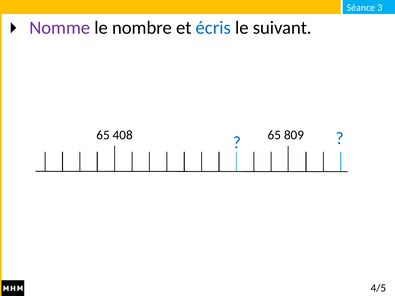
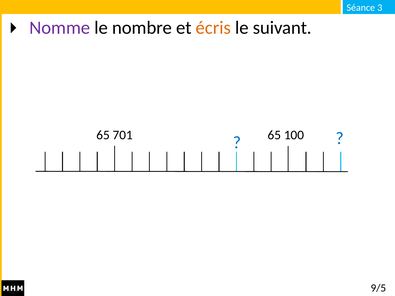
écris colour: blue -> orange (213, 28)
408: 408 -> 701 (123, 135)
809: 809 -> 100 (294, 135)
4/5: 4/5 -> 9/5 (378, 288)
